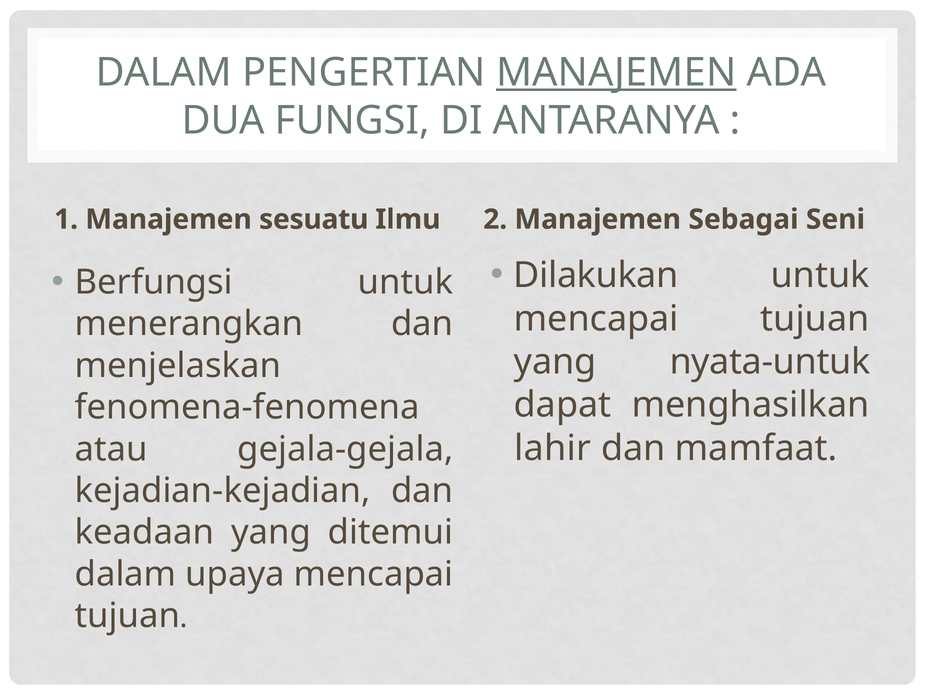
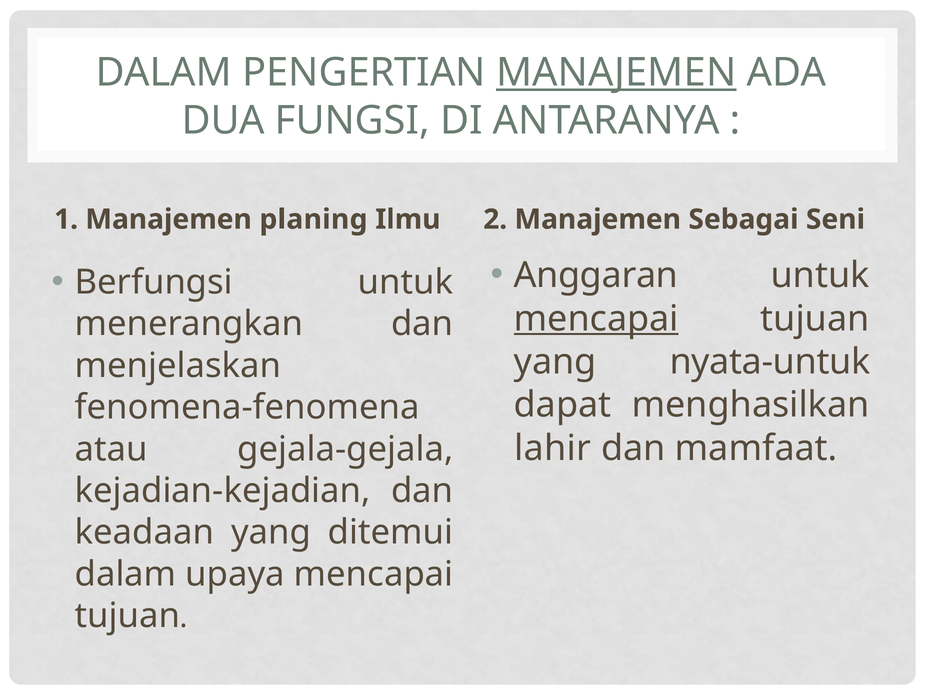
sesuatu: sesuatu -> planing (313, 219)
Dilakukan: Dilakukan -> Anggaran (596, 275)
mencapai underline: none -> present (596, 319)
